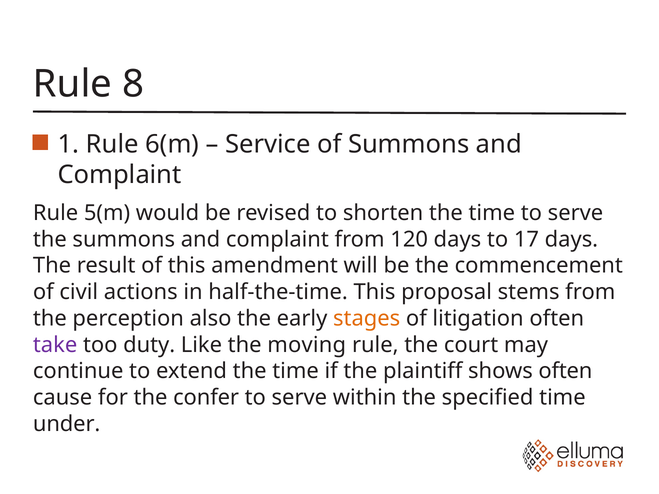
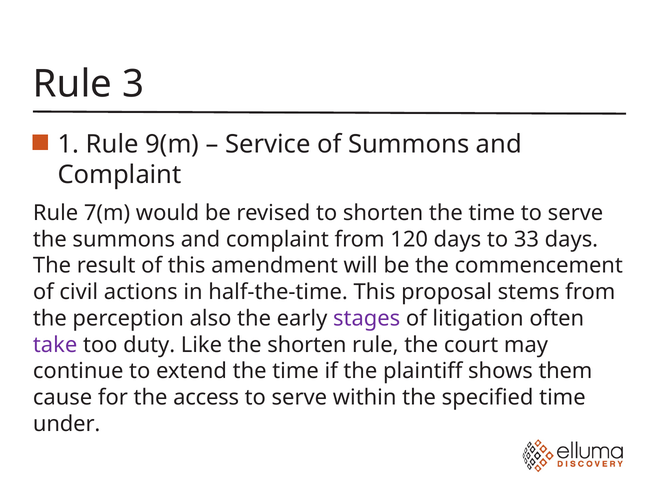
8: 8 -> 3 (133, 84)
6(m: 6(m -> 9(m (172, 144)
5(m: 5(m -> 7(m (107, 213)
17: 17 -> 33 (526, 240)
stages colour: orange -> purple (367, 319)
the moving: moving -> shorten (307, 345)
shows often: often -> them (565, 371)
confer: confer -> access (206, 398)
